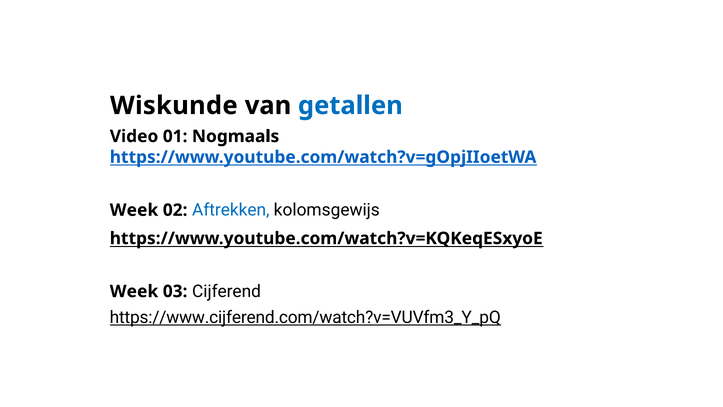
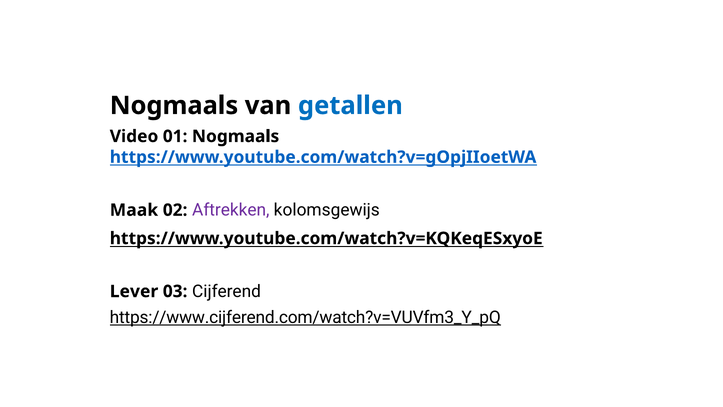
Wiskunde: Wiskunde -> Nogmaals (174, 106)
Week: Week -> Maak (134, 210)
Aftrekken colour: blue -> purple (231, 210)
Week: Week -> Lever (134, 291)
